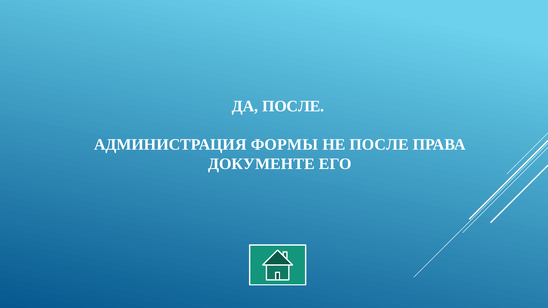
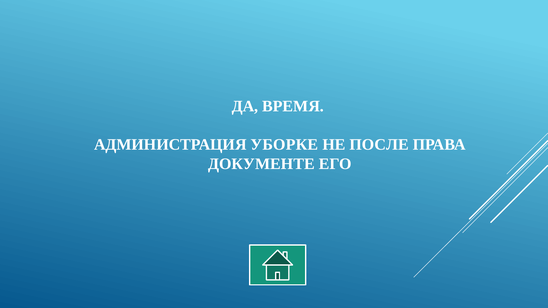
ДА ПОСЛЕ: ПОСЛЕ -> ВРЕМЯ (293, 106)
ФОРМЫ: ФОРМЫ -> УБОРКЕ (284, 145)
